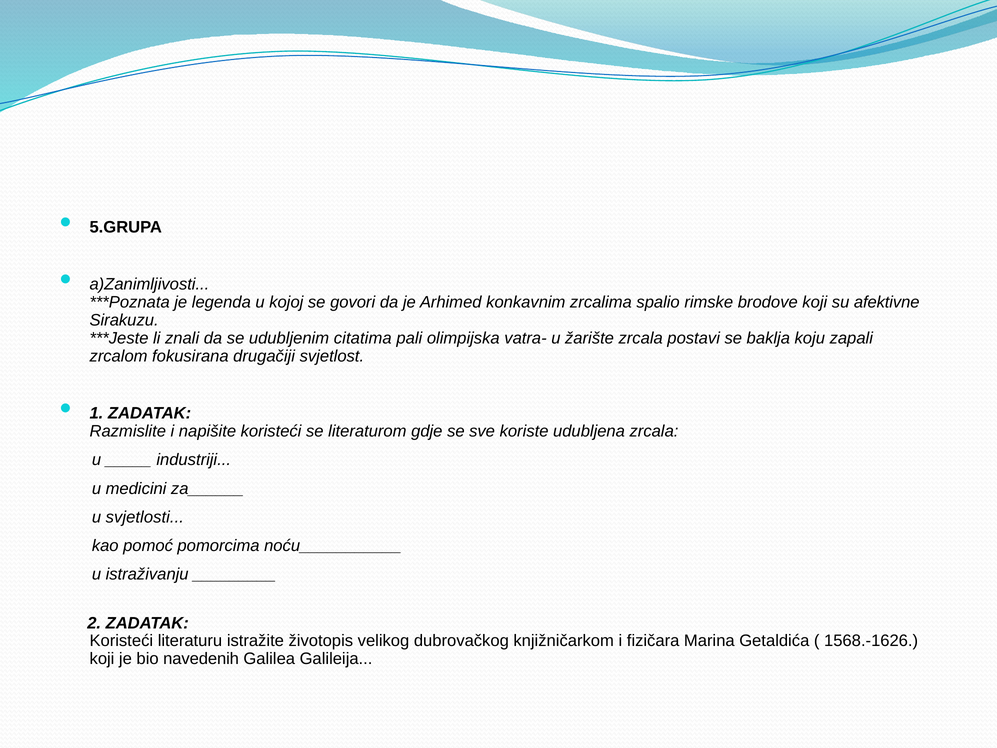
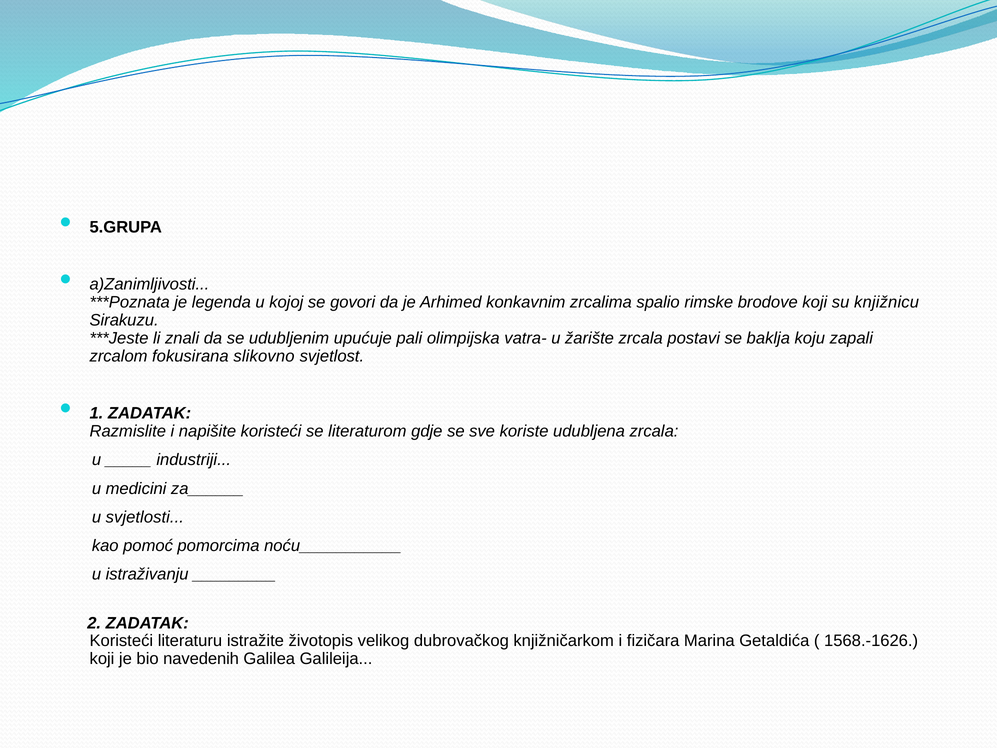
afektivne: afektivne -> knjižnicu (887, 302)
citatima: citatima -> upućuje (363, 338)
drugačiji: drugačiji -> slikovno (264, 356)
